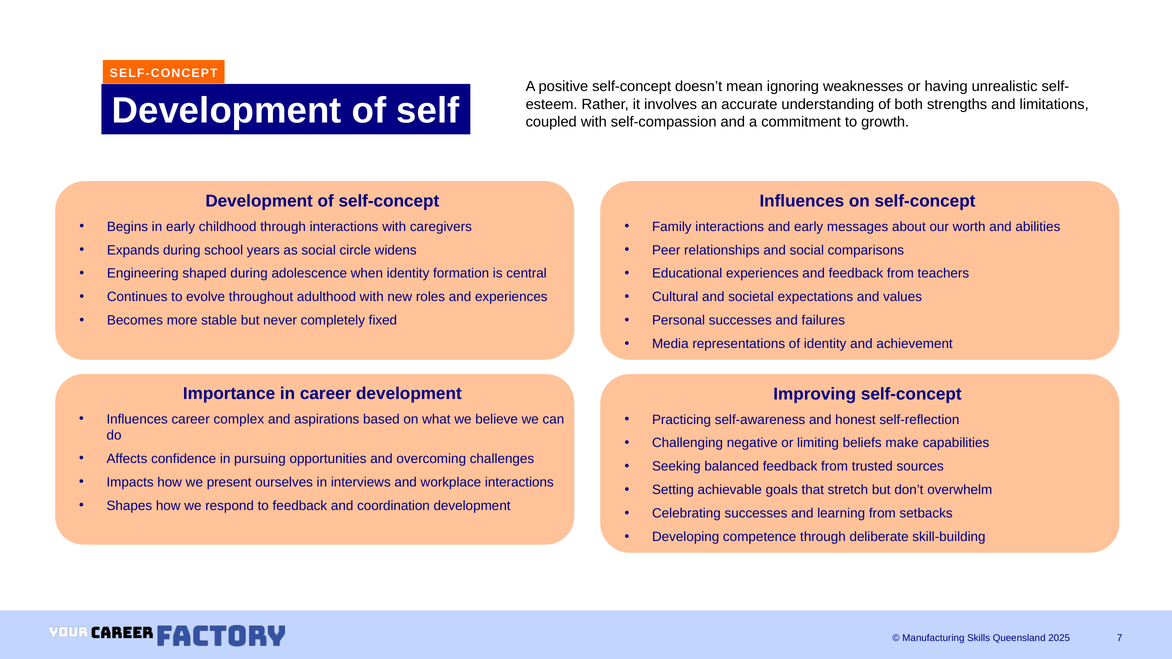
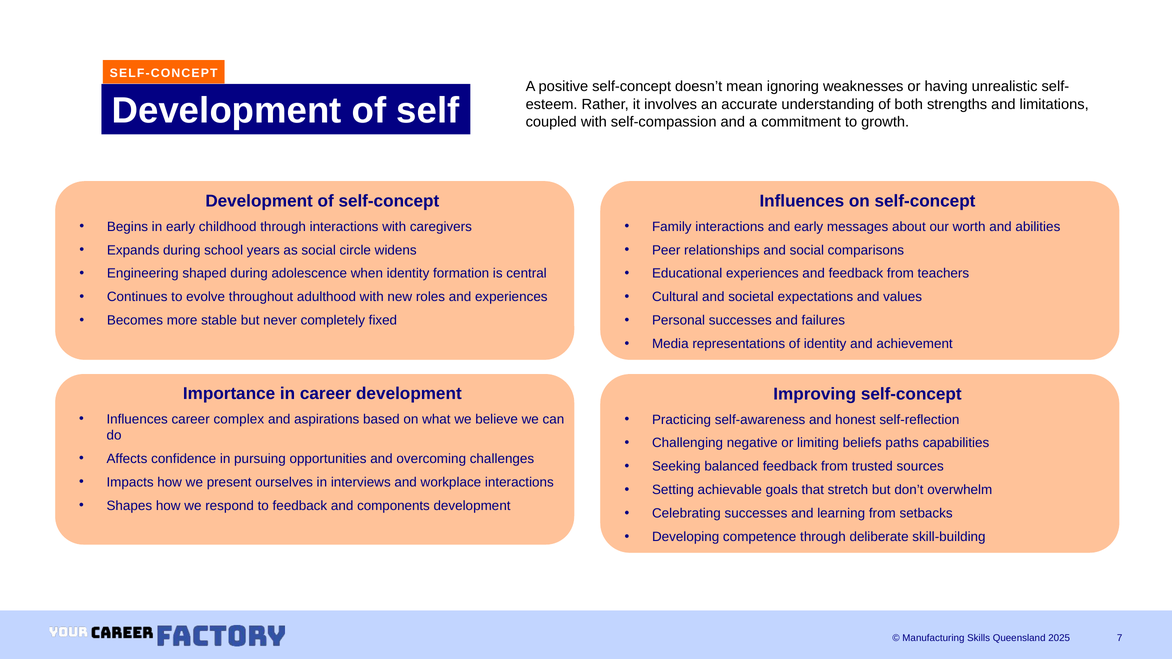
make: make -> paths (902, 443)
coordination: coordination -> components (393, 506)
